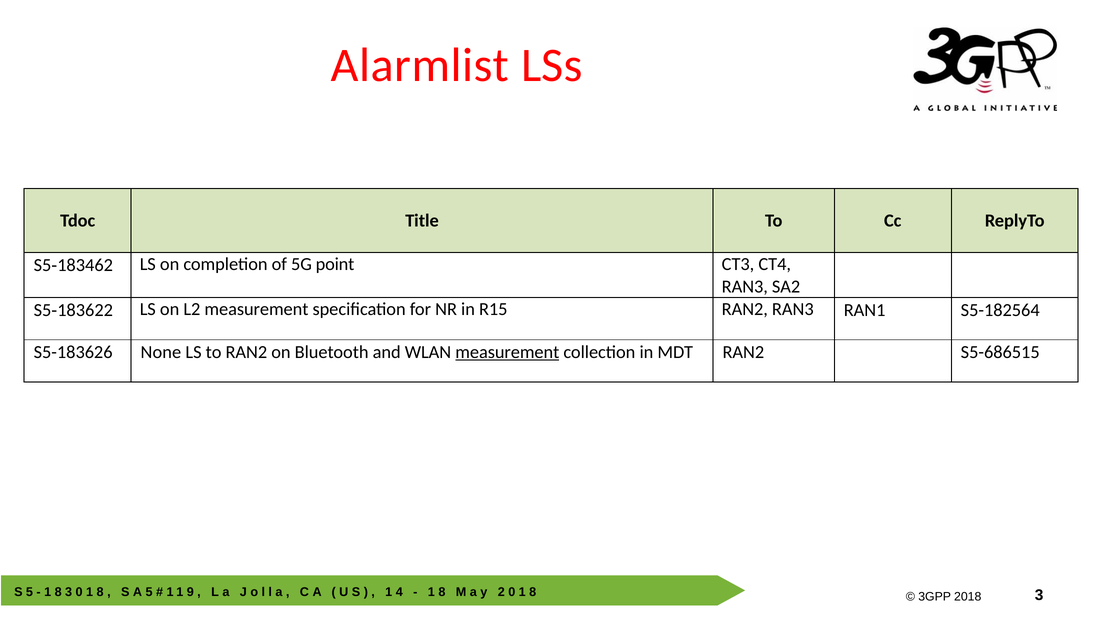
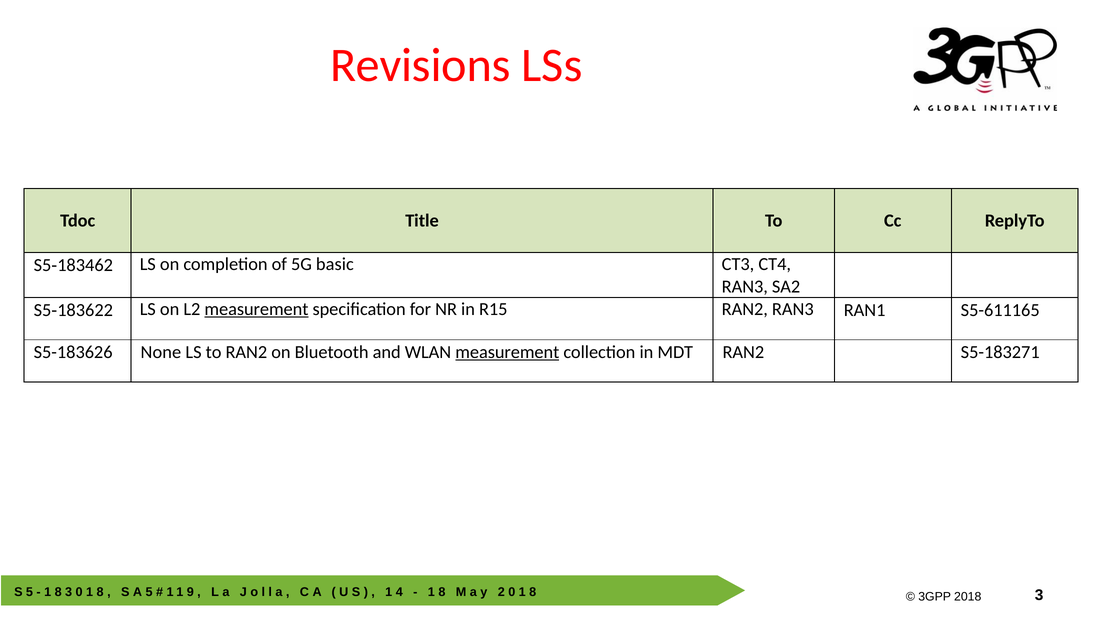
Alarmlist: Alarmlist -> Revisions (420, 66)
point: point -> basic (335, 264)
measurement underline: none -> present (256, 309)
S5-182564: S5-182564 -> S5-611165 (1000, 310)
S5-686515: S5-686515 -> S5-183271 (1000, 352)
